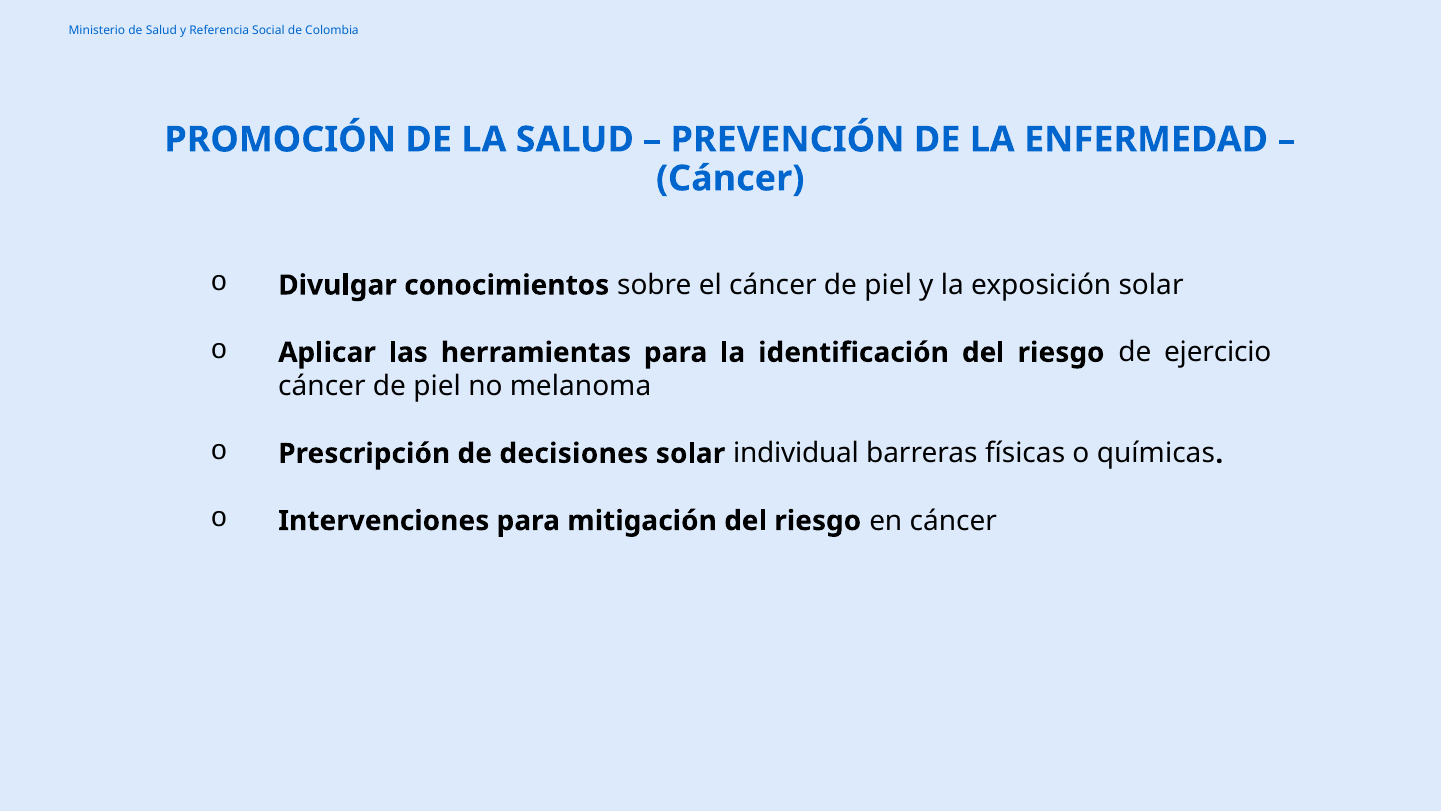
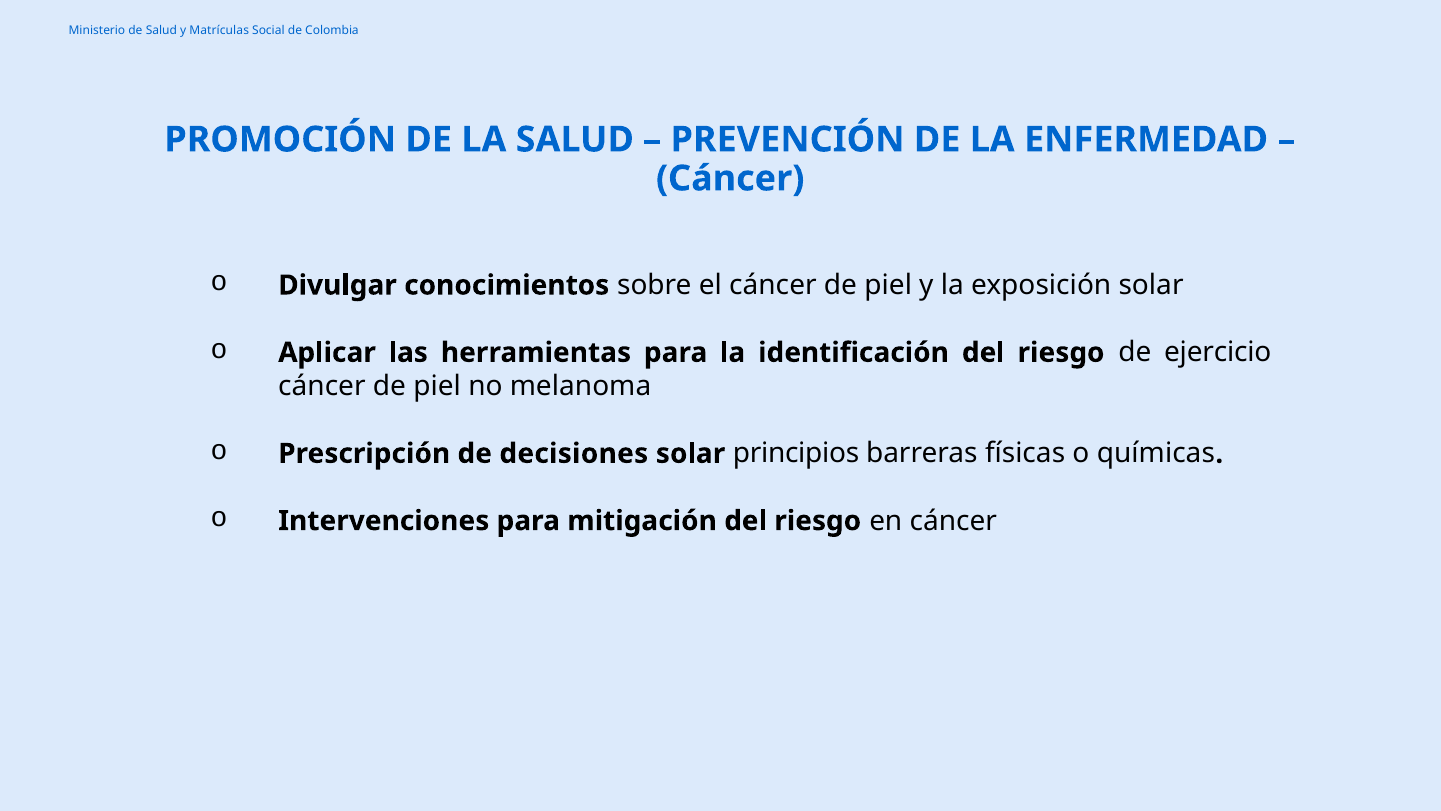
Referencia: Referencia -> Matrículas (219, 31)
individual: individual -> principios (796, 453)
